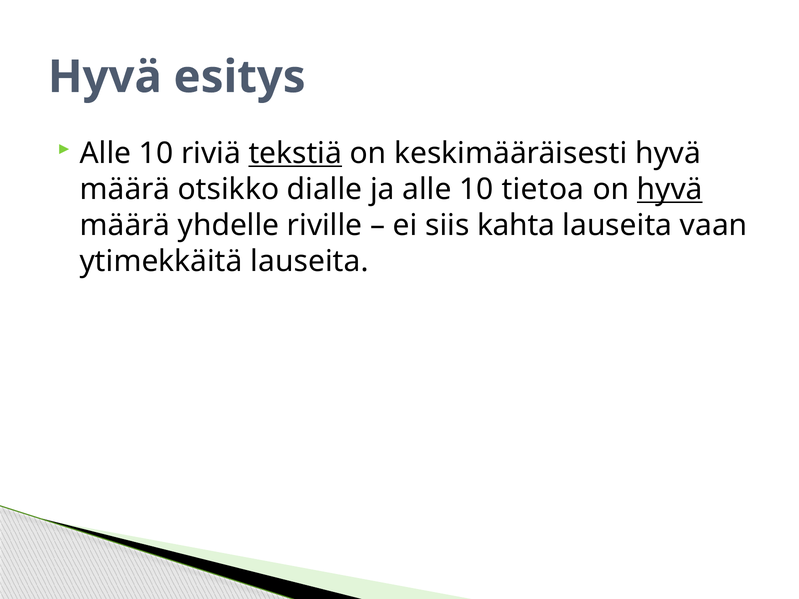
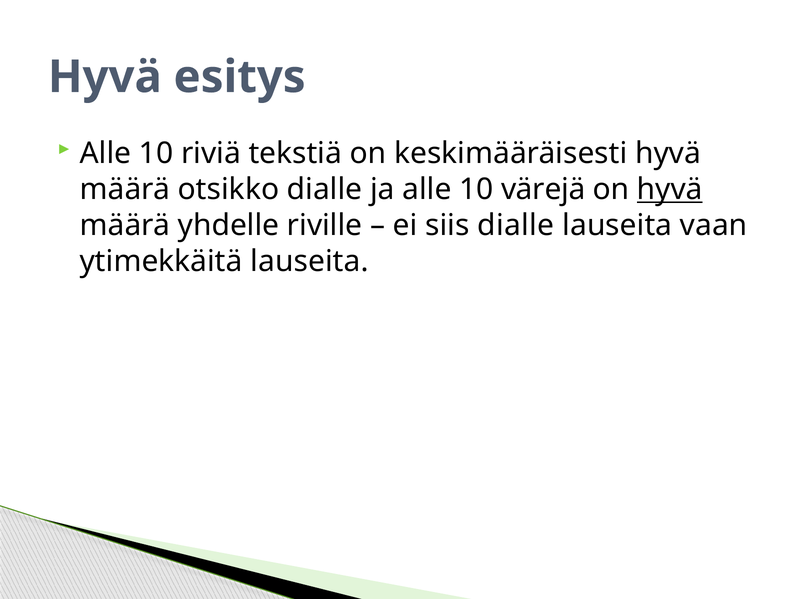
tekstiä underline: present -> none (295, 153)
tietoa: tietoa -> värejä (543, 189)
siis kahta: kahta -> dialle (516, 225)
